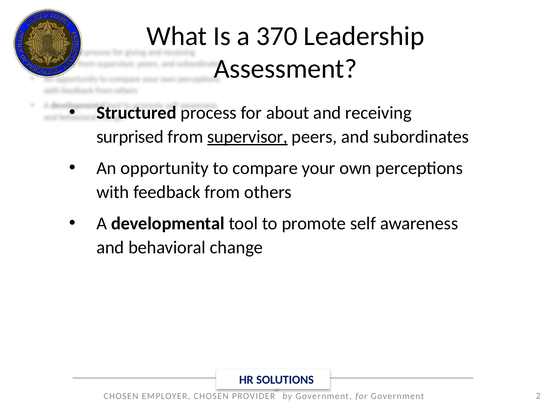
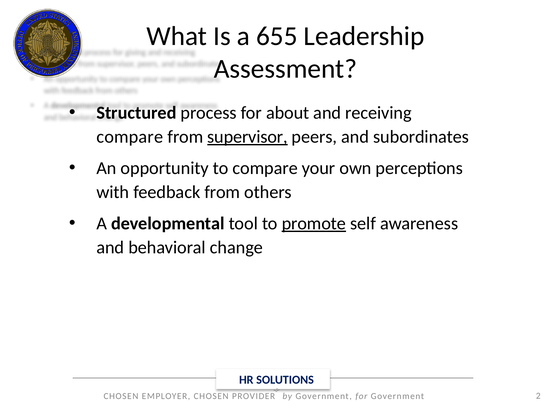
370: 370 -> 655 (277, 36)
surprised: surprised -> compare (130, 137)
promote underline: none -> present (314, 223)
